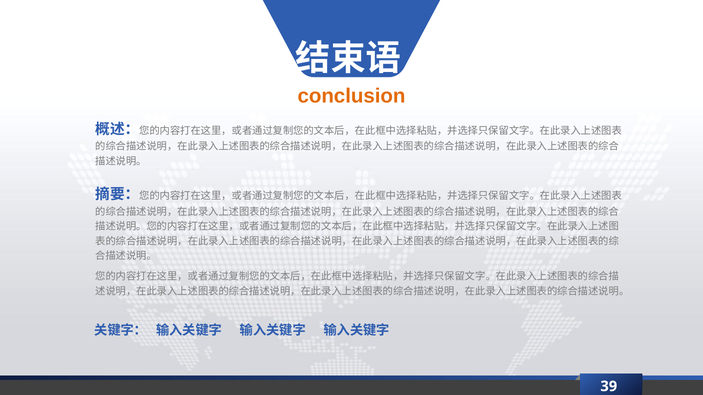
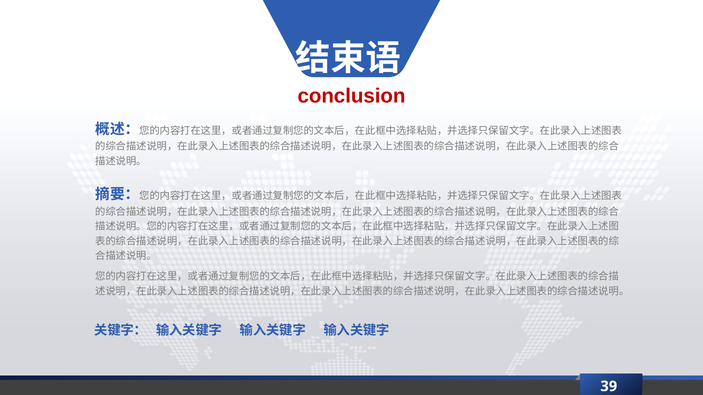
conclusion colour: orange -> red (351, 96)
